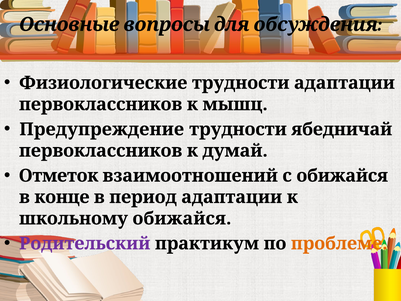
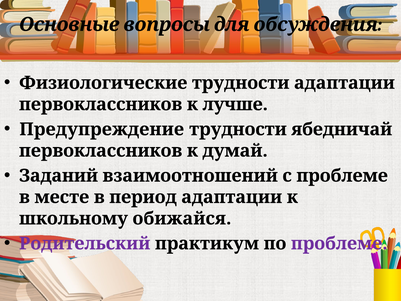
мышц: мышц -> лучше (235, 104)
Отметок: Отметок -> Заданий (59, 176)
с обижайся: обижайся -> проблеме (342, 176)
конце: конце -> месте (62, 197)
проблеме colour: orange -> purple (339, 243)
